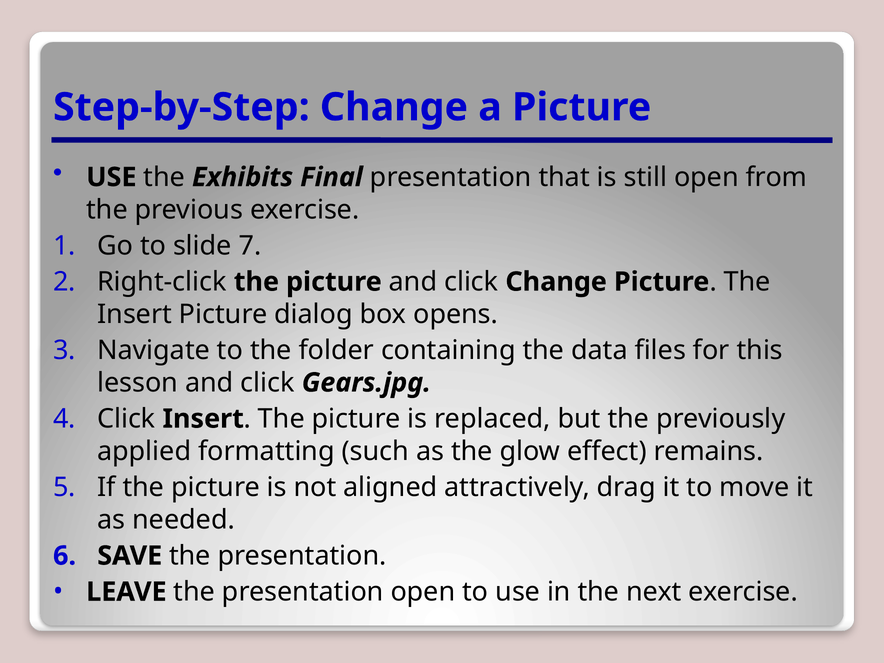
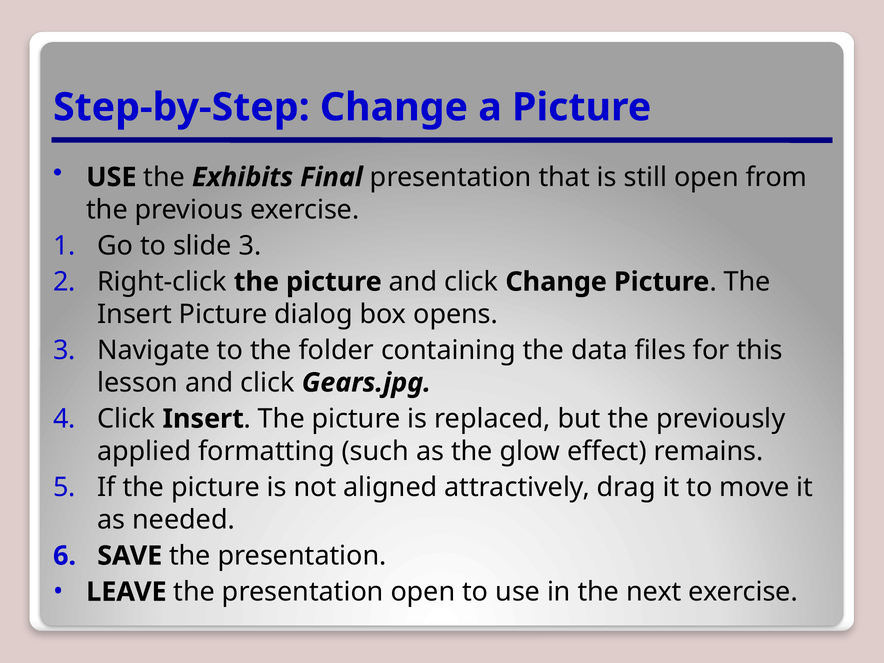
slide 7: 7 -> 3 (250, 246)
